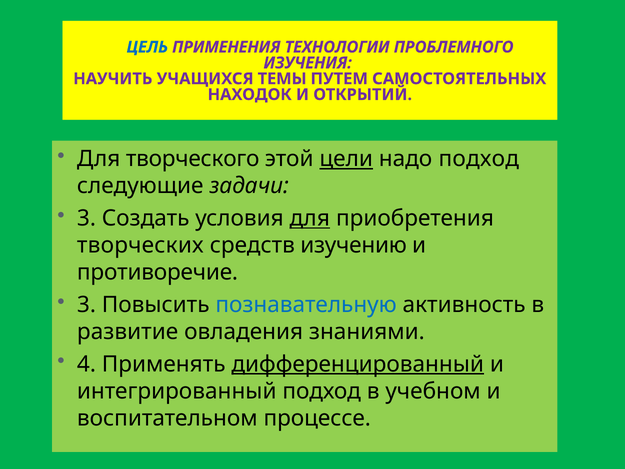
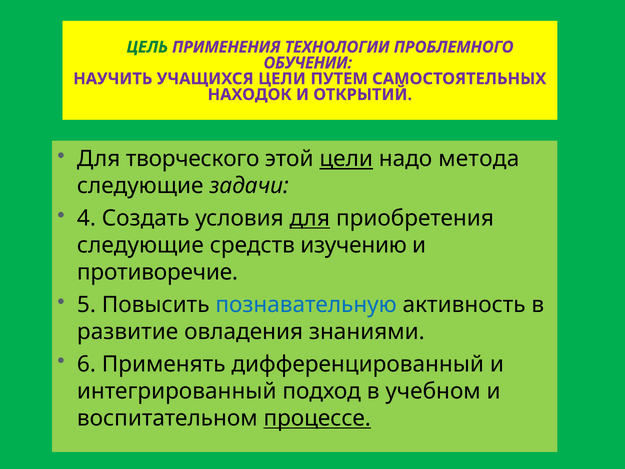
ЦЕЛЬ colour: blue -> green (147, 47)
ИЗУЧЕНИЯ: ИЗУЧЕНИЯ -> ОБУЧЕНИИ (308, 63)
УЧАЩИХСЯ ТЕМЫ: ТЕМЫ -> ЦЕЛИ (282, 79)
надо подход: подход -> метода (479, 159)
3: 3 -> 4 (86, 218)
творческих: творческих -> следующие (140, 245)
3: 3 -> 5 (86, 305)
4: 4 -> 6 (86, 364)
дифференцированный underline: present -> none (358, 364)
процессе underline: none -> present (317, 418)
